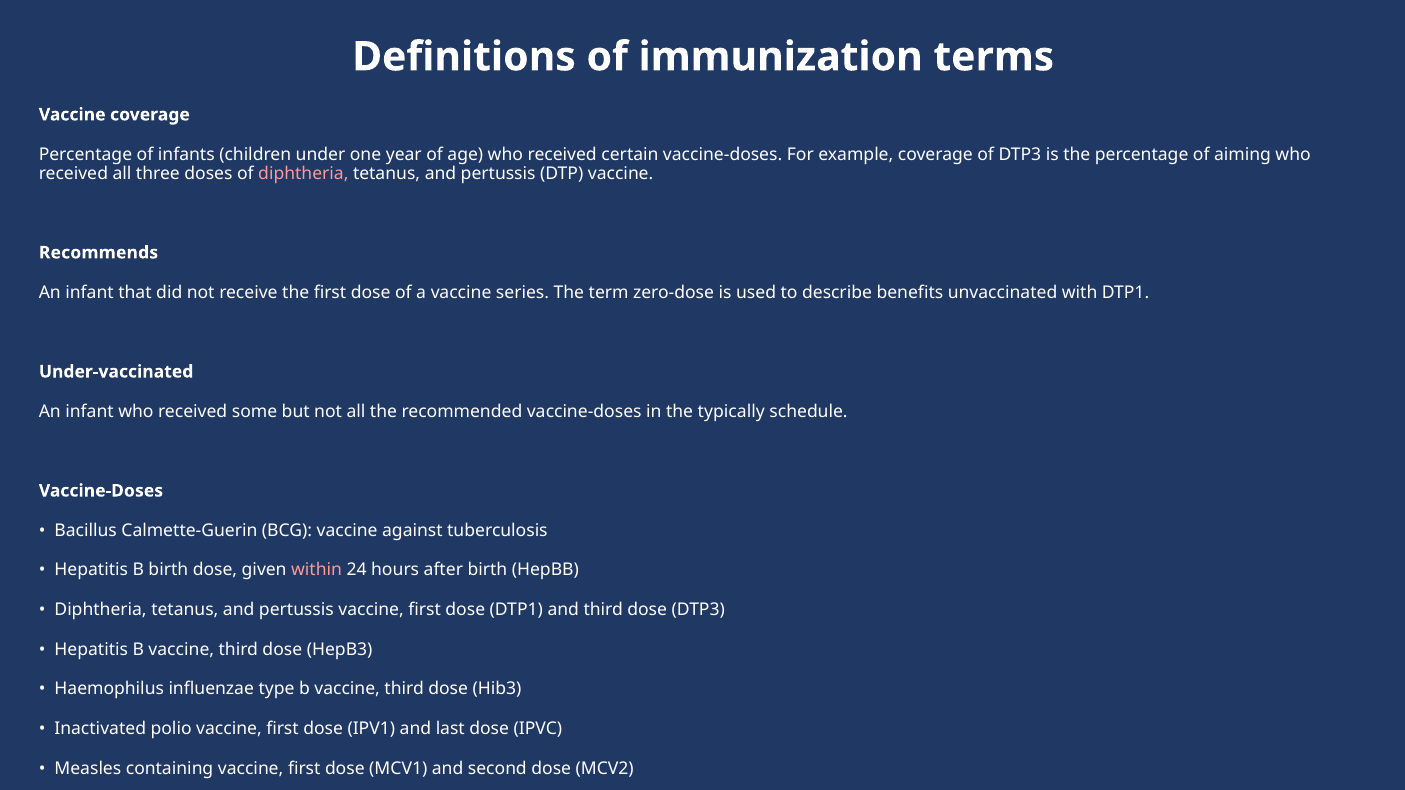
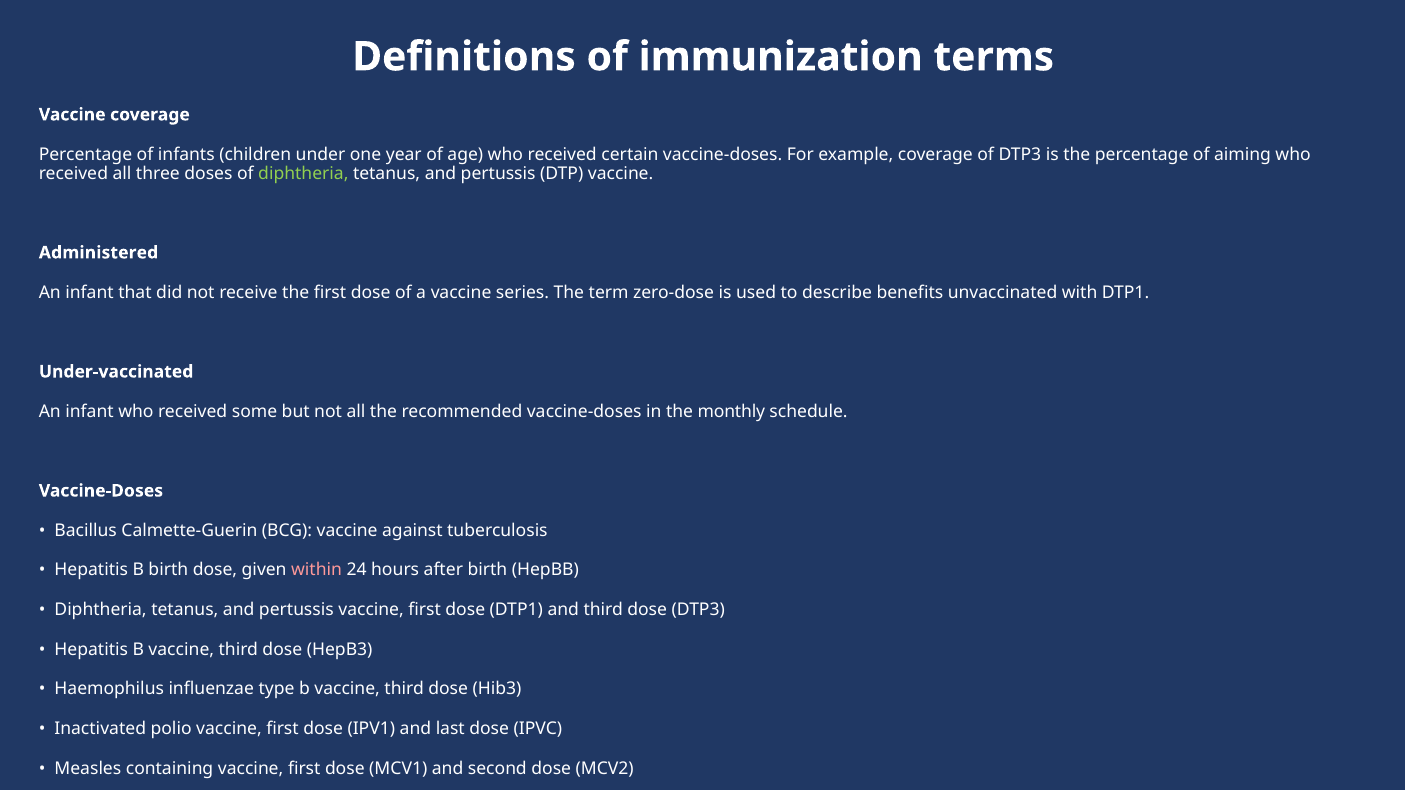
diphtheria colour: pink -> light green (303, 173)
Recommends: Recommends -> Administered (99, 253)
typically: typically -> monthly (731, 412)
